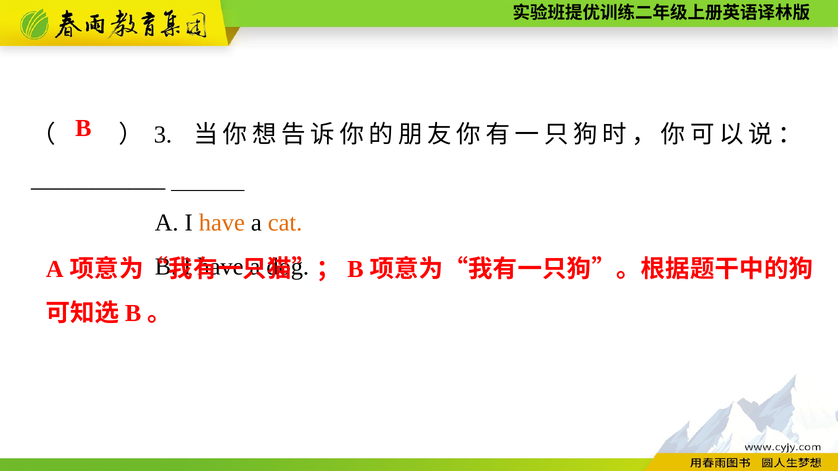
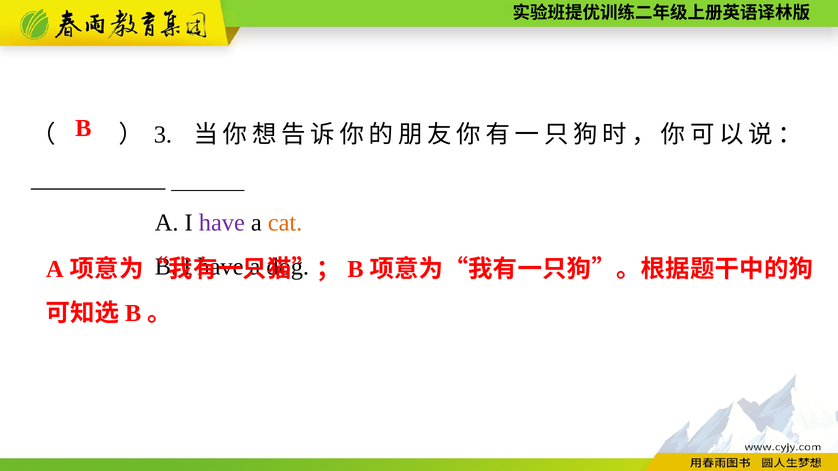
have colour: orange -> purple (222, 223)
